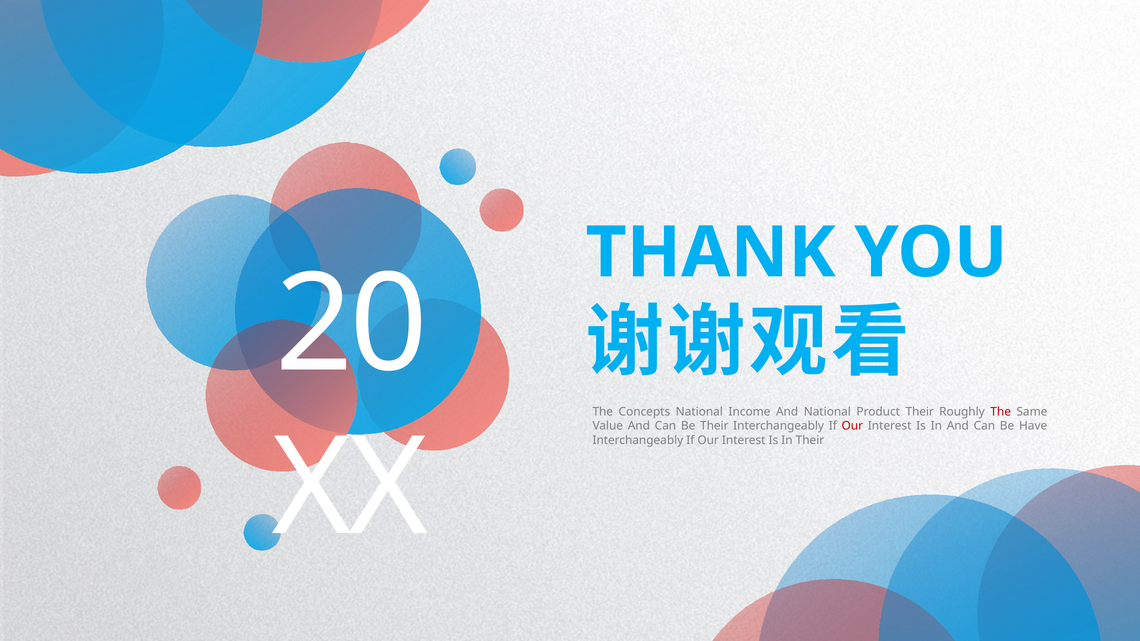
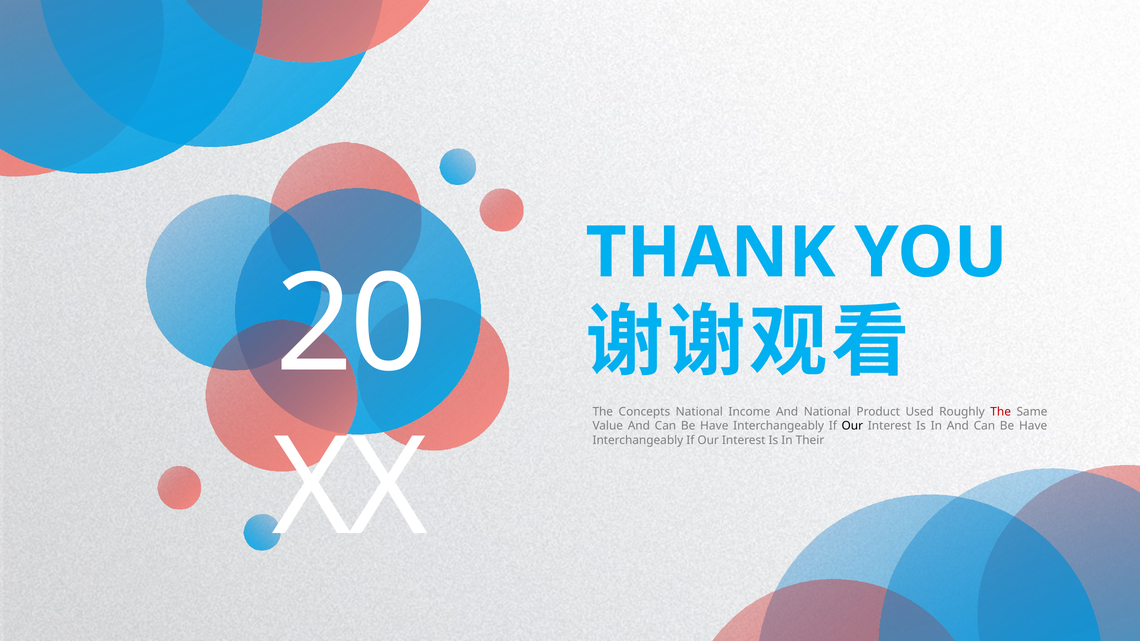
Product Their: Their -> Used (920, 412)
Their: Their -> Have (714, 426)
Our colour: red -> black (852, 426)
